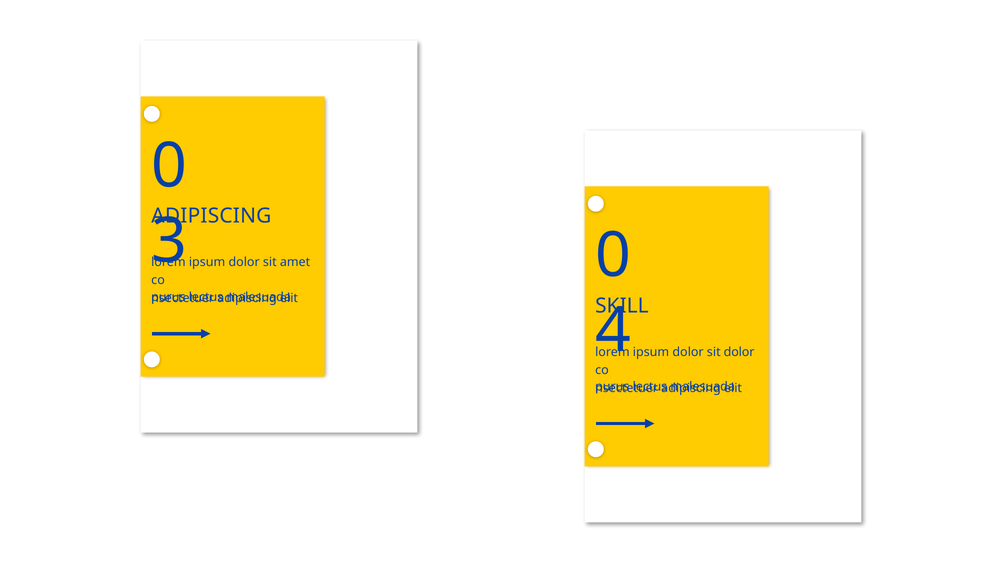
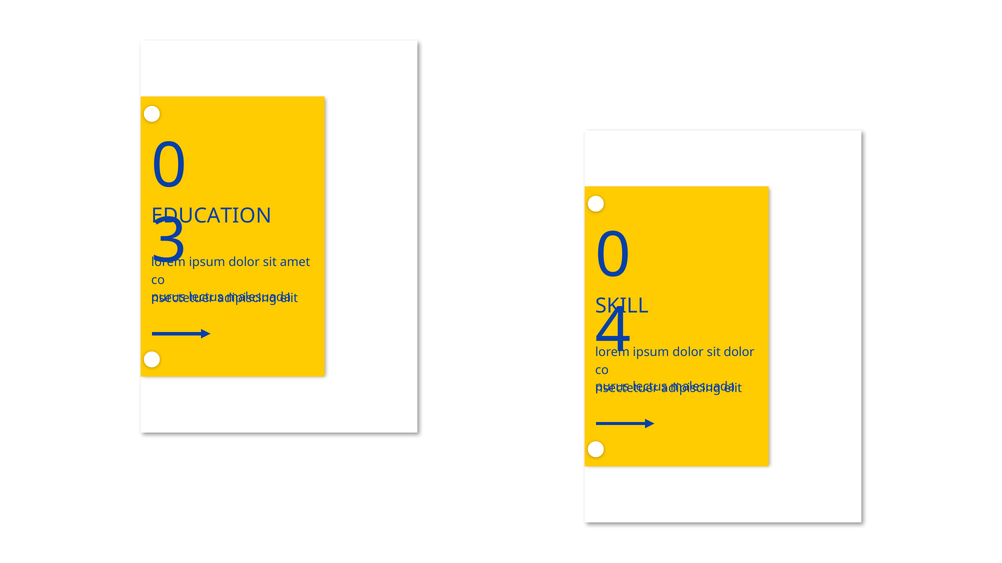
ADIPISCING: ADIPISCING -> EDUCATION (211, 216)
